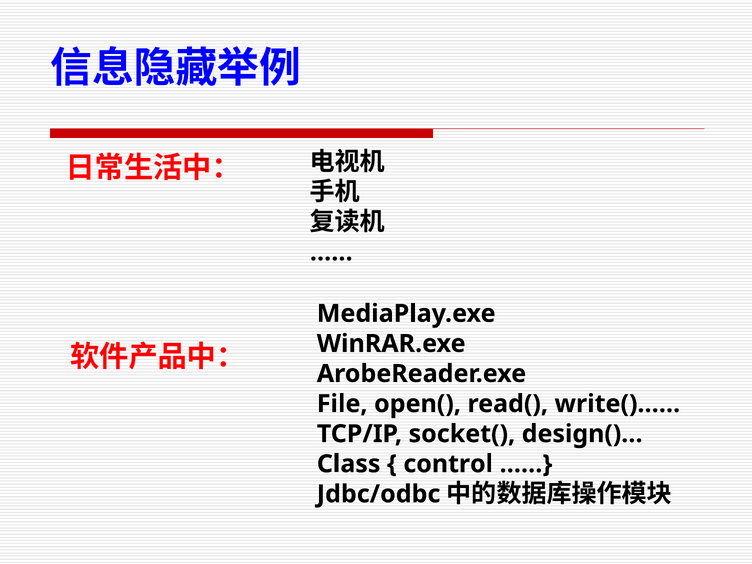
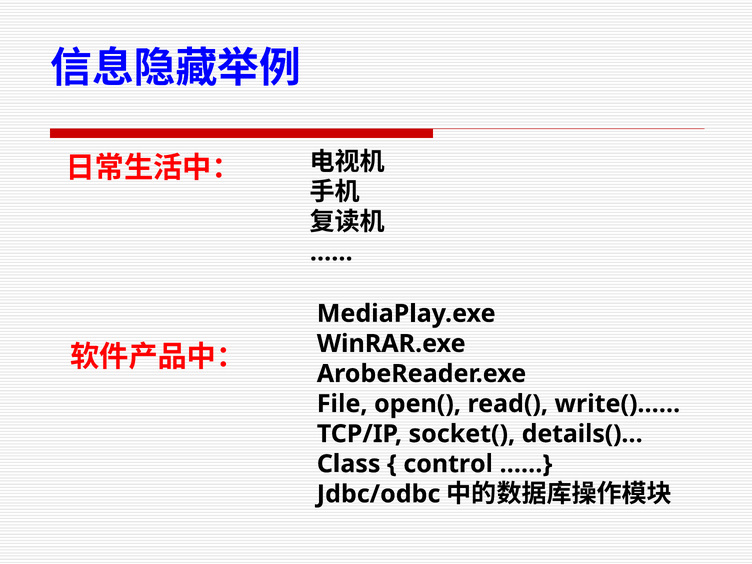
design()…: design()… -> details()… (582, 434)
